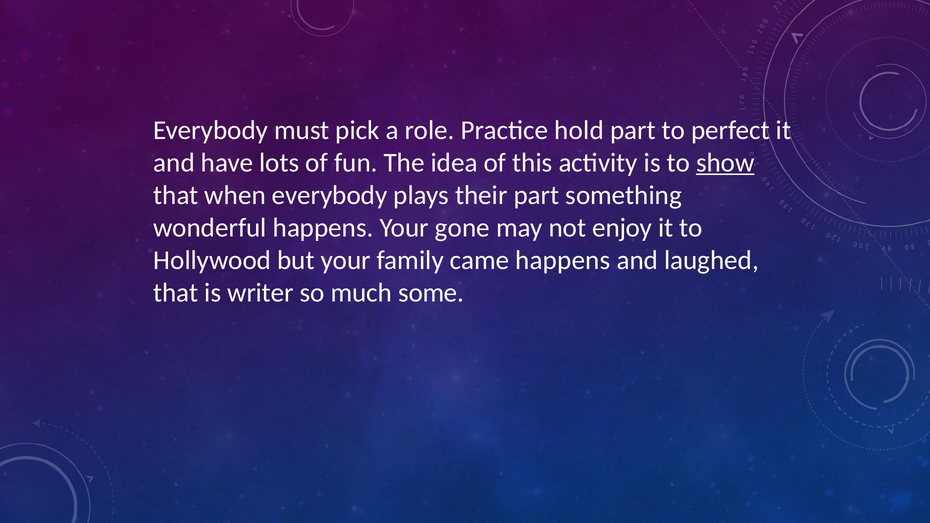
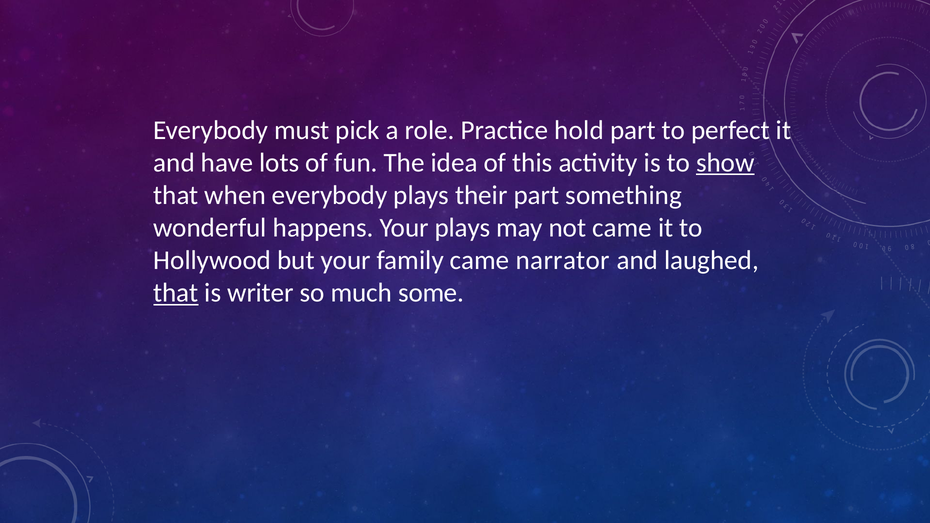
Your gone: gone -> plays (463, 228)
not enjoy: enjoy -> came (622, 228)
came happens: happens -> narrator (563, 260)
that underline: none -> present (176, 293)
